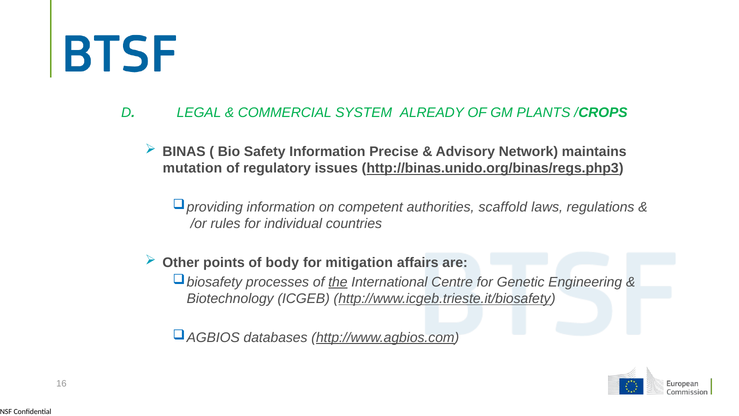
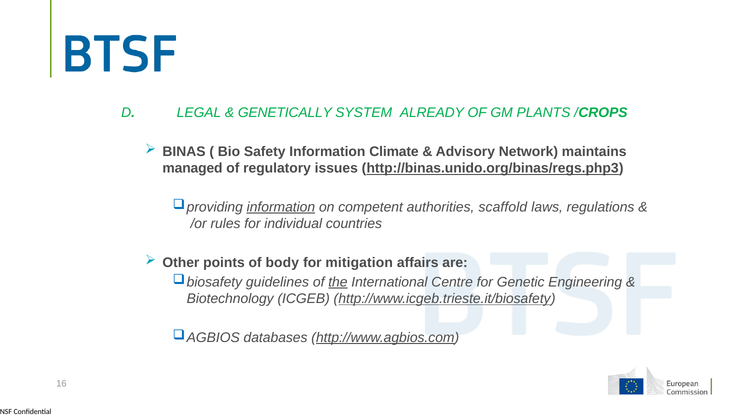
COMMERCIAL: COMMERCIAL -> GENETICALLY (285, 113)
Precise: Precise -> Climate (394, 152)
mutation: mutation -> managed (193, 168)
information underline: none -> present (281, 207)
processes: processes -> guidelines (277, 282)
